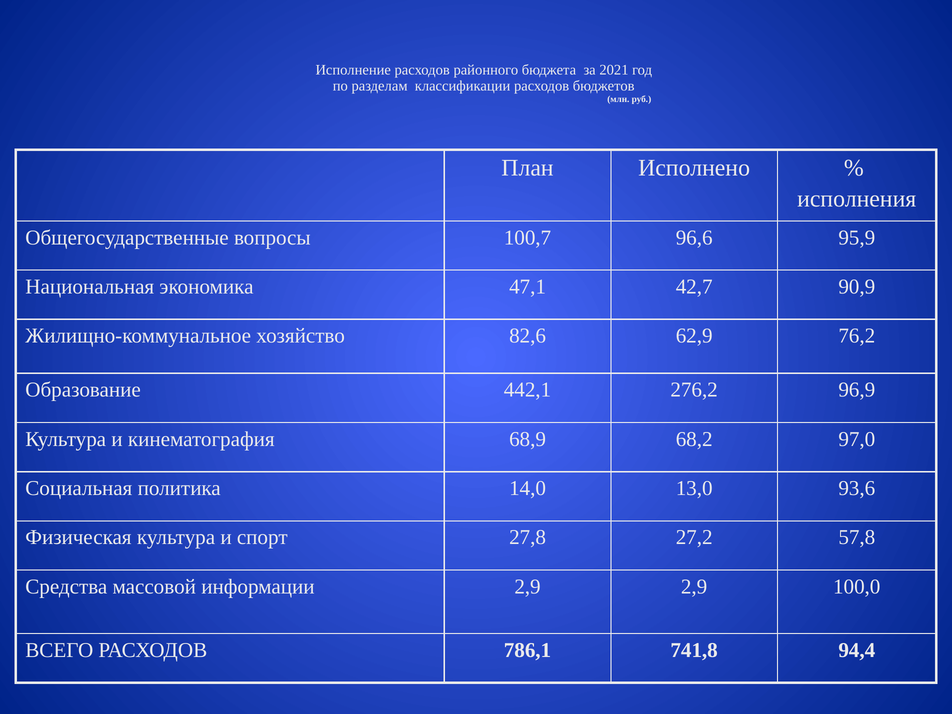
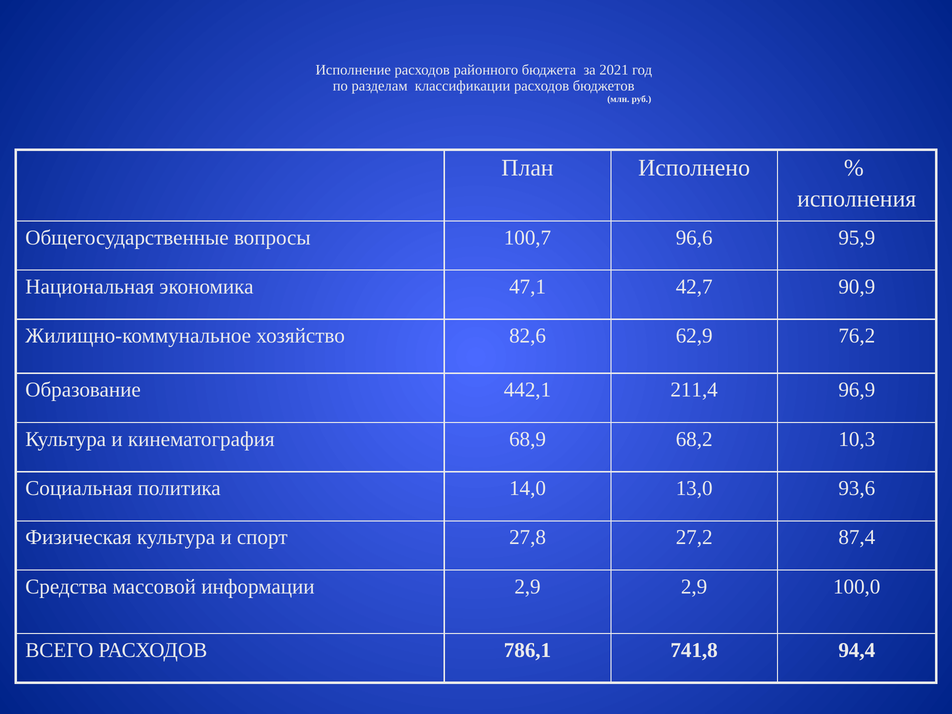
276,2: 276,2 -> 211,4 (694, 390)
97,0: 97,0 -> 10,3 (857, 439)
57,8: 57,8 -> 87,4 (857, 538)
